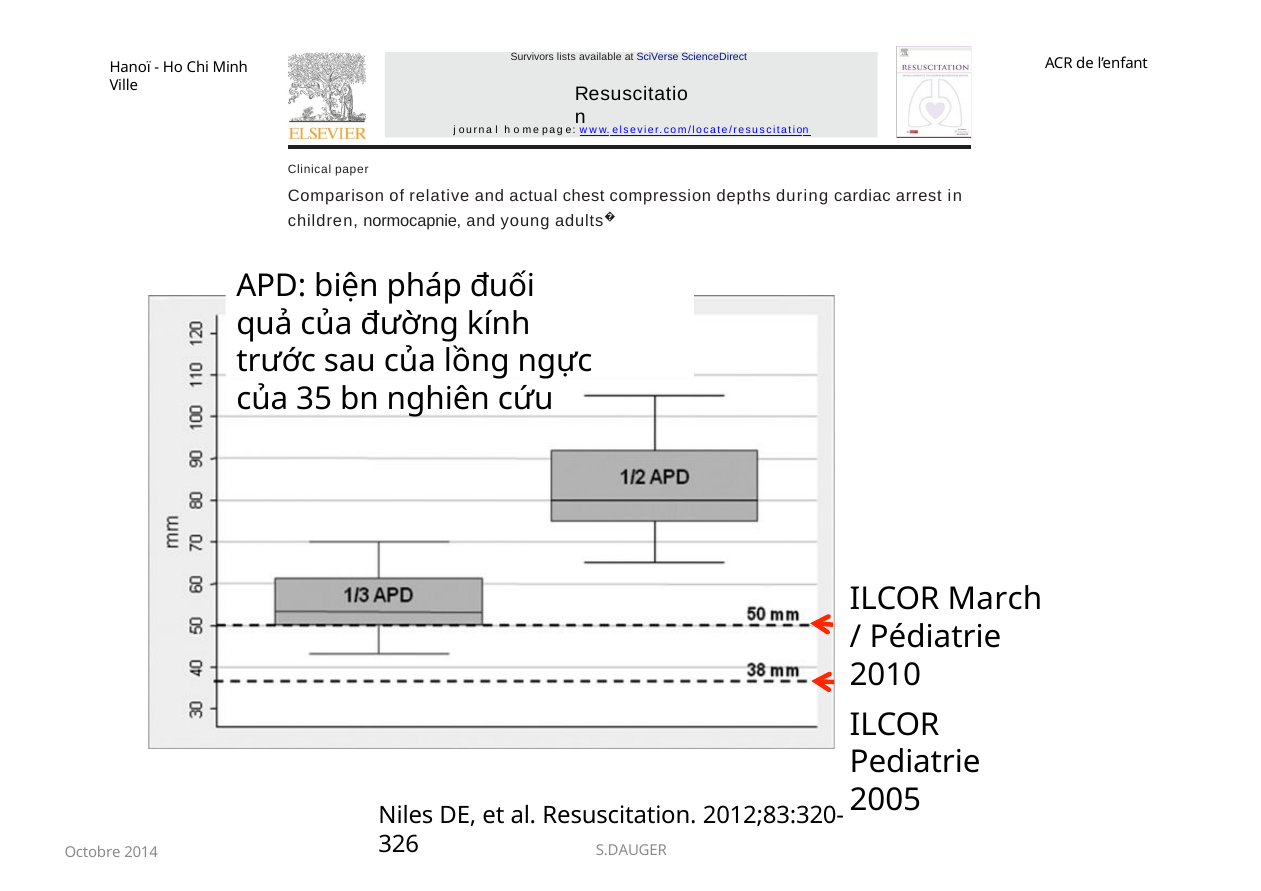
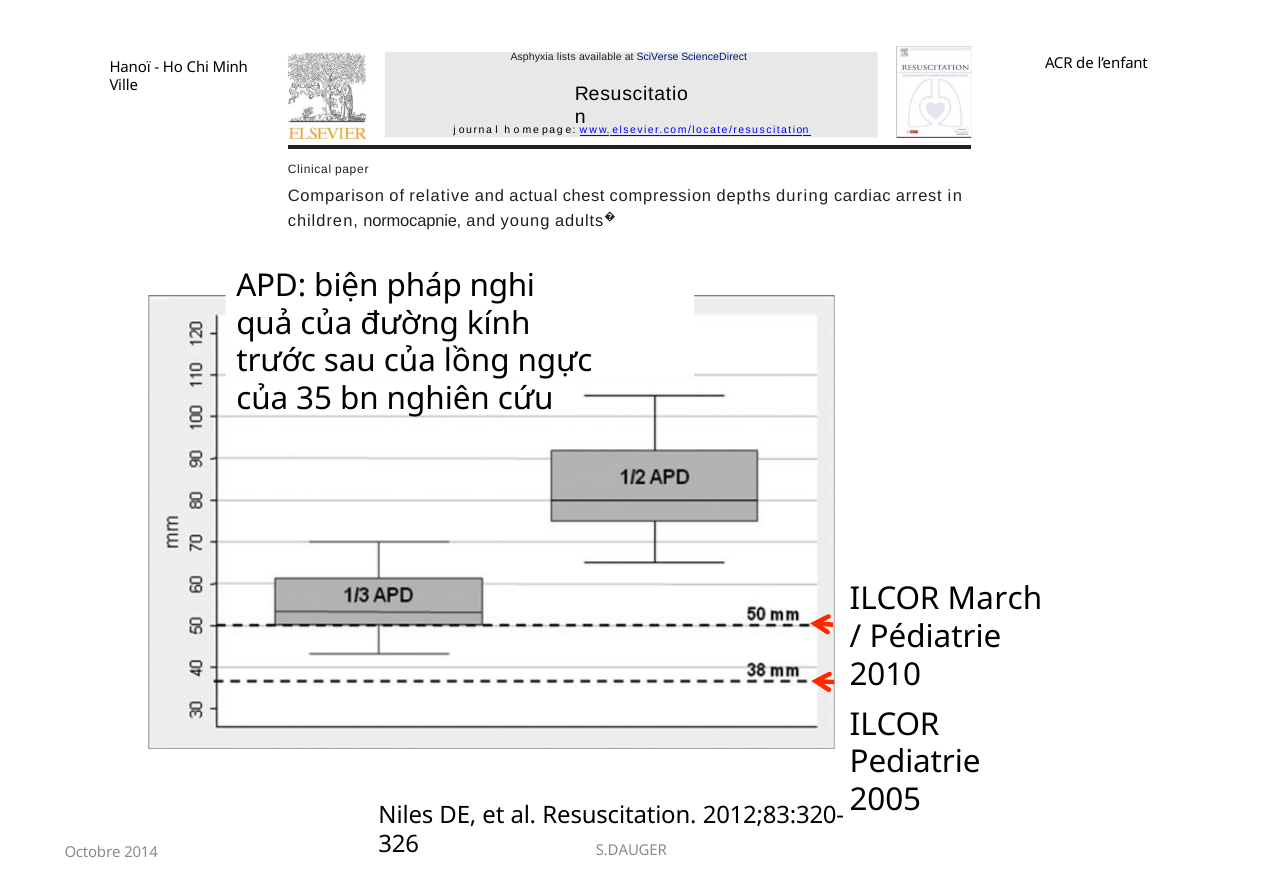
Survivors: Survivors -> Asphyxia (532, 58)
đuối: đuối -> nghi (502, 286)
